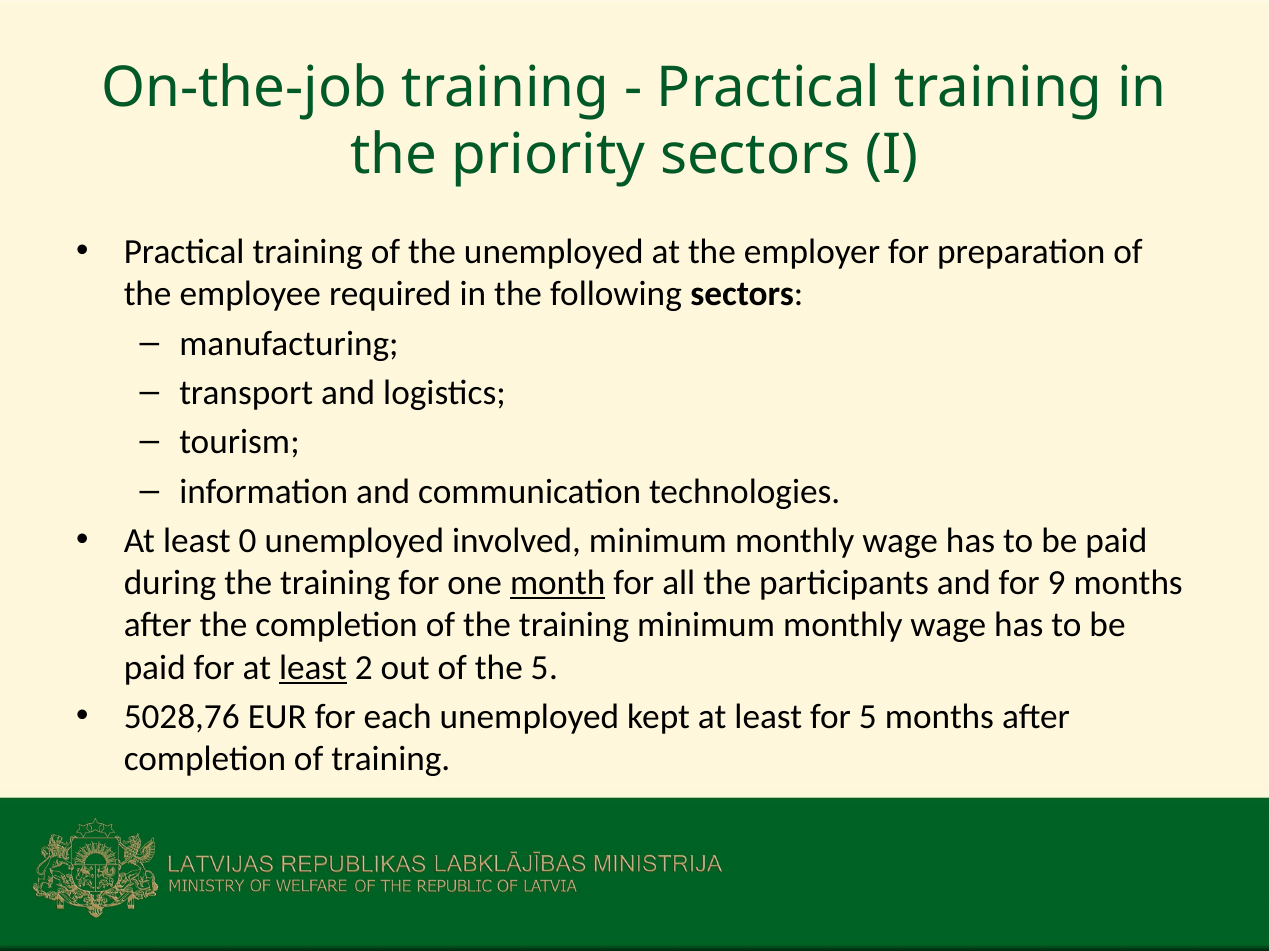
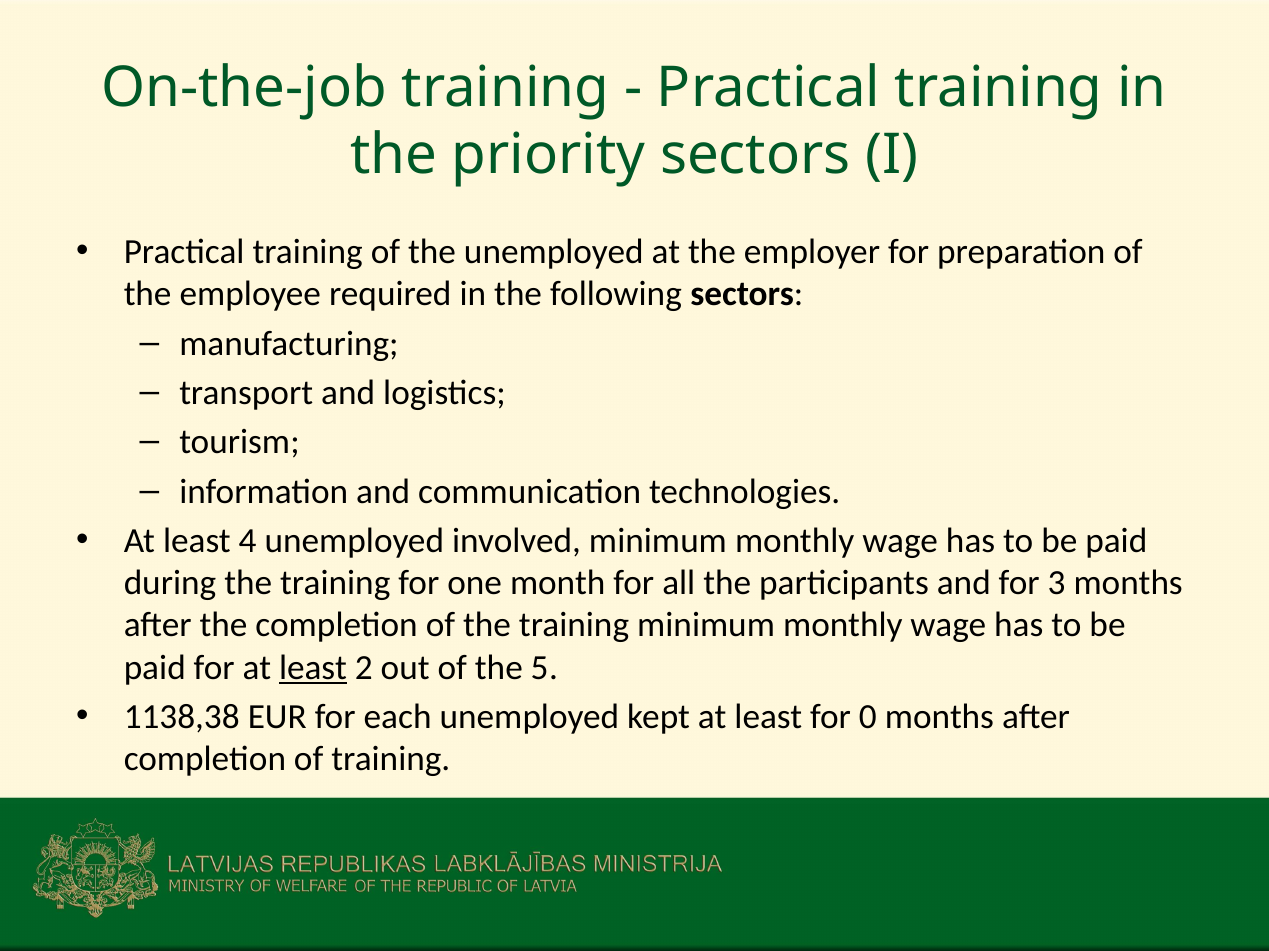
0: 0 -> 4 (248, 541)
month underline: present -> none (558, 583)
9: 9 -> 3 (1057, 583)
5028,76: 5028,76 -> 1138,38 (182, 717)
for 5: 5 -> 0 (868, 717)
